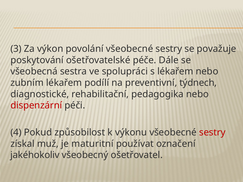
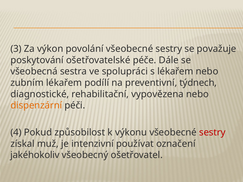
pedagogika: pedagogika -> vypovězena (157, 94)
dispenzární colour: red -> orange (36, 106)
maturitní: maturitní -> intenzivní (92, 144)
